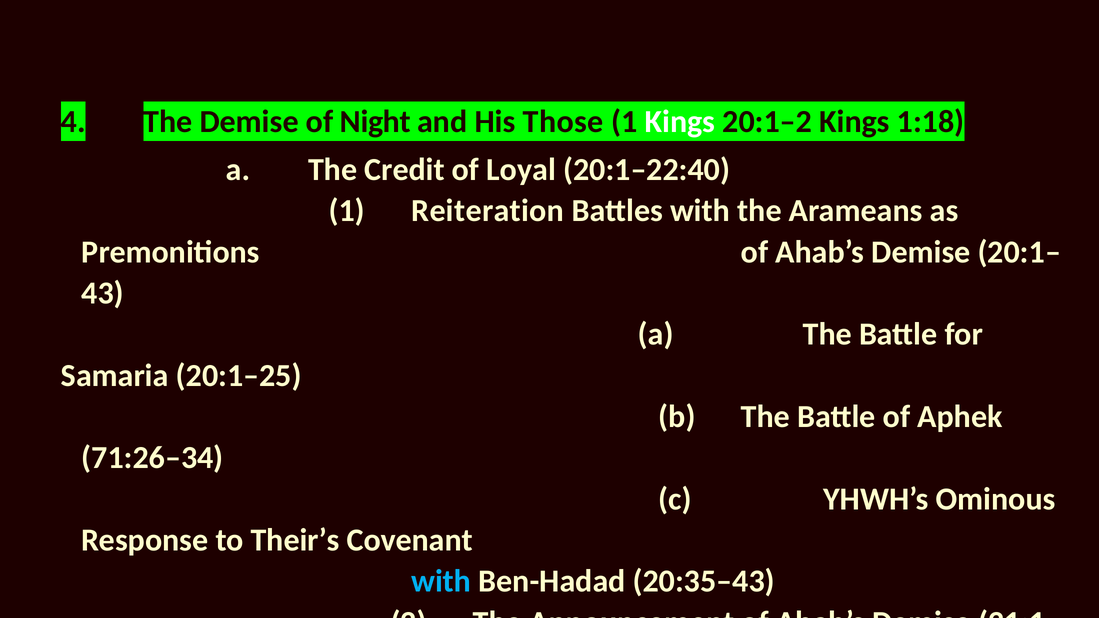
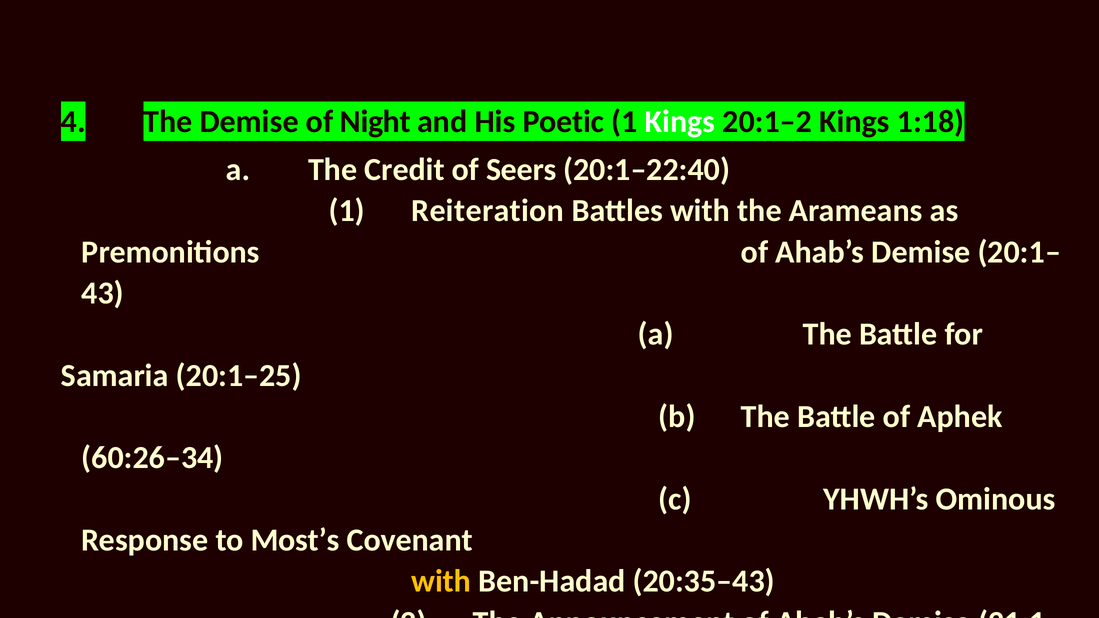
Those: Those -> Poetic (563, 122)
Loyal: Loyal -> Seers (521, 170)
71:26–34: 71:26–34 -> 60:26–34 (152, 458)
Their’s: Their’s -> Most’s (295, 540)
with colour: light blue -> yellow (441, 582)
